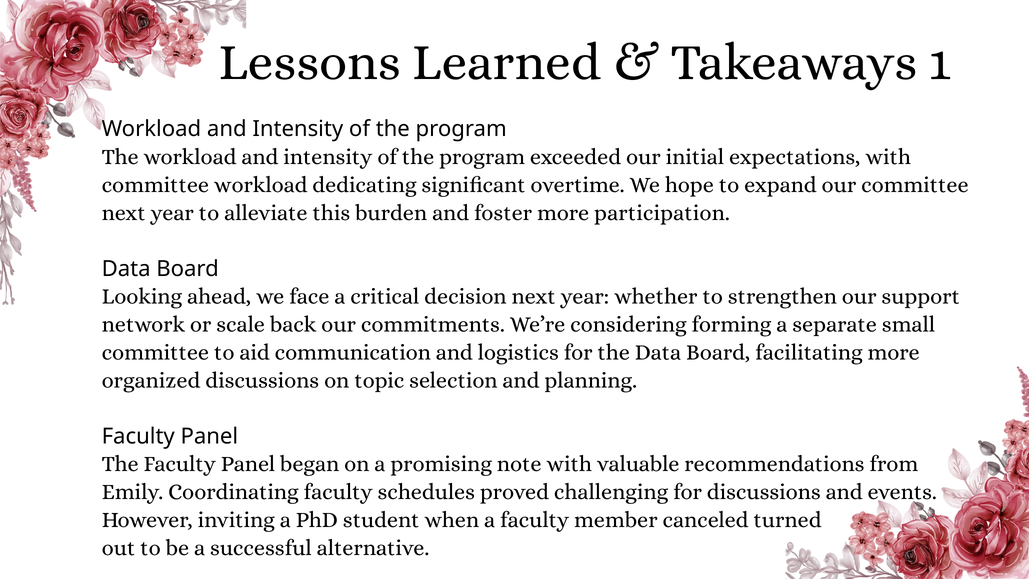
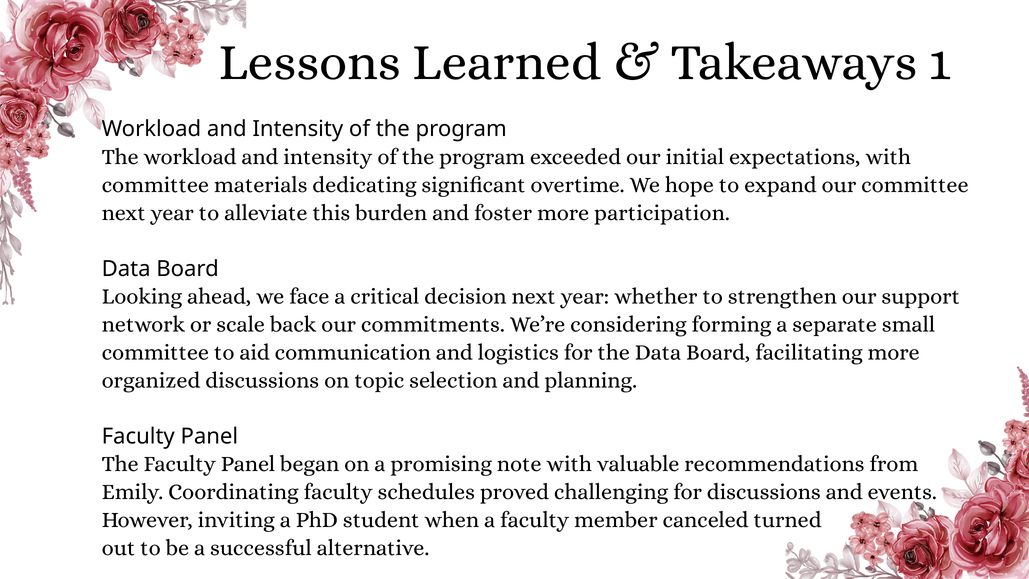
committee workload: workload -> materials (261, 185)
